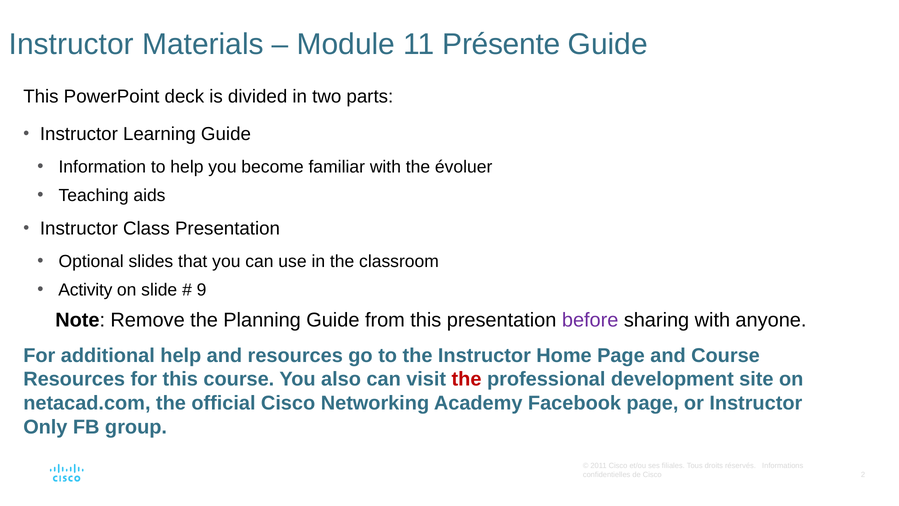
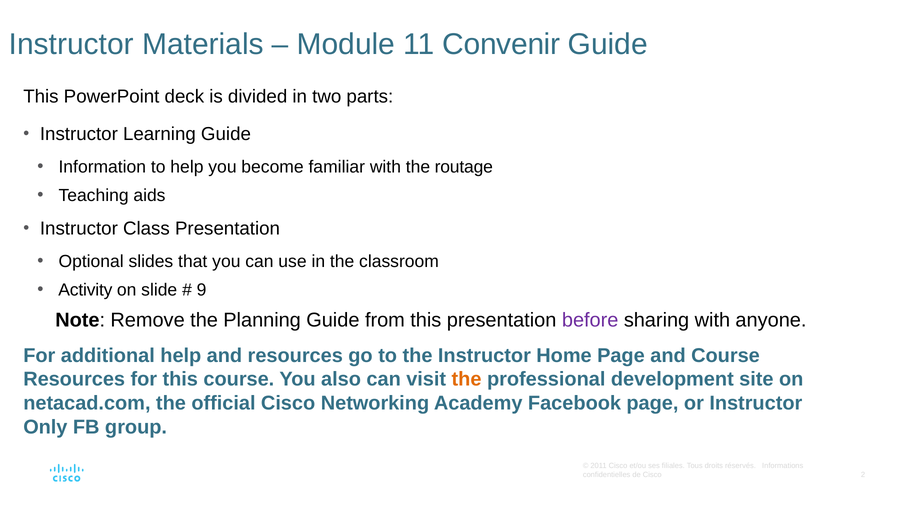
Présente: Présente -> Convenir (501, 44)
évoluer: évoluer -> routage (464, 167)
the colour: red -> orange (467, 379)
